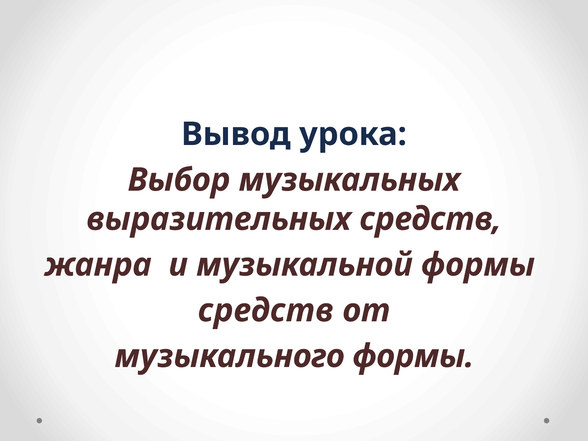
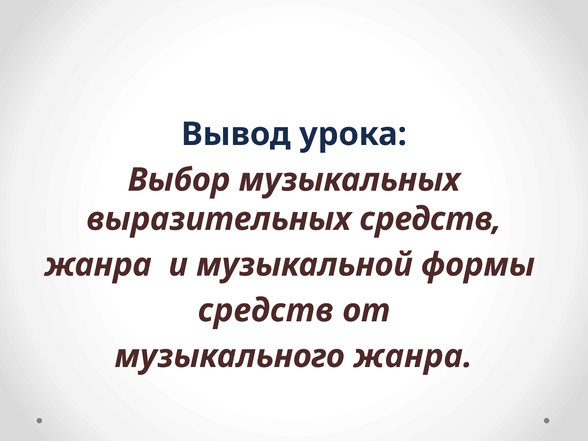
музыкального формы: формы -> жанра (413, 356)
